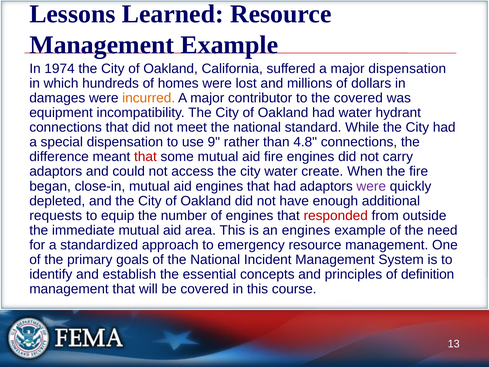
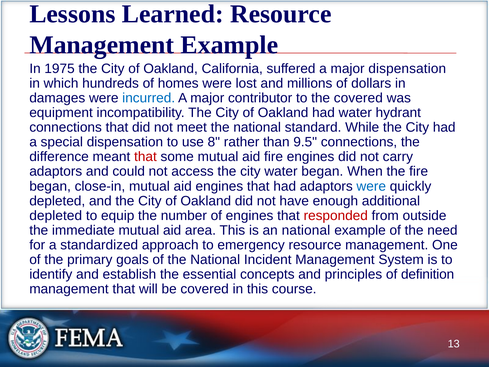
1974: 1974 -> 1975 (60, 69)
incurred colour: orange -> blue (149, 98)
9: 9 -> 8 (214, 142)
4.8: 4.8 -> 9.5 (305, 142)
water create: create -> began (322, 171)
were colour: purple -> blue (371, 186)
requests: requests -> depleted (56, 215)
an engines: engines -> national (306, 230)
